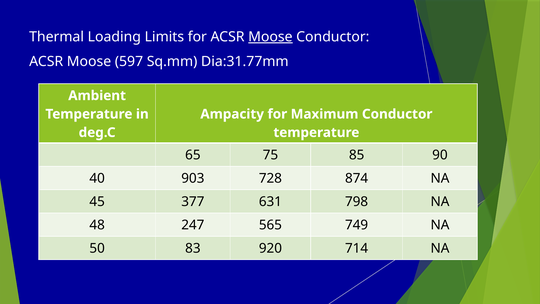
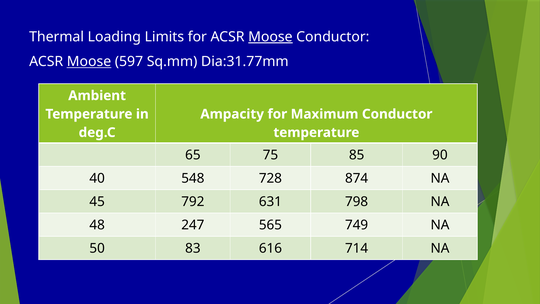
Moose underline: none -> present (89, 62)
903: 903 -> 548 (193, 178)
377: 377 -> 792 (193, 202)
920: 920 -> 616 (270, 248)
